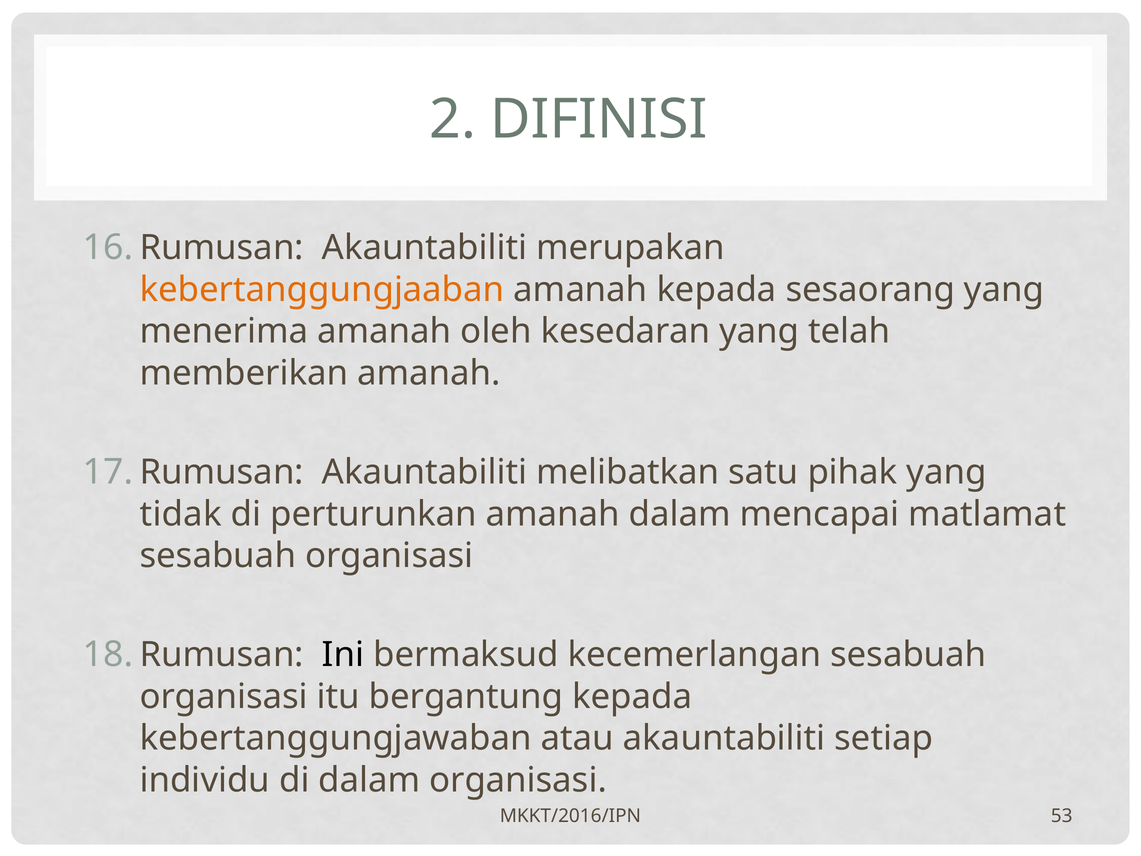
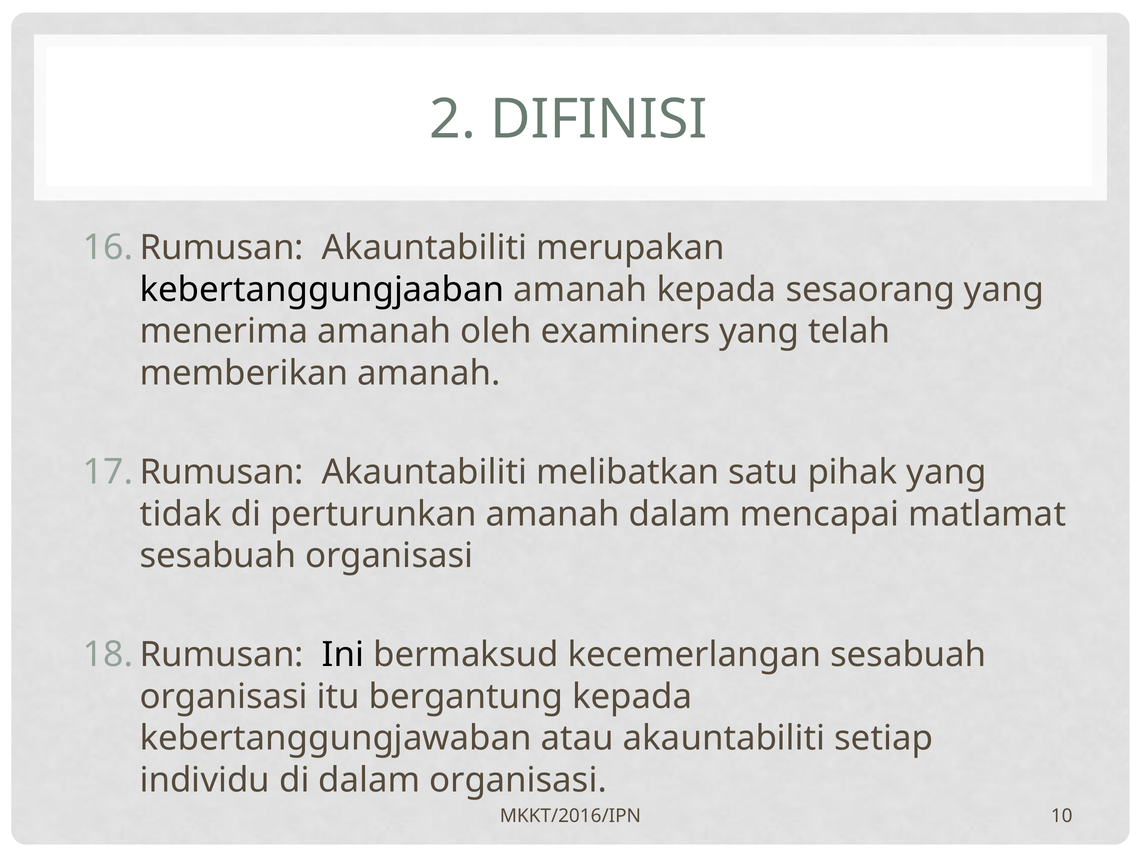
kebertanggungjaaban colour: orange -> black (322, 290)
kesedaran: kesedaran -> examiners (626, 331)
53: 53 -> 10 (1062, 816)
